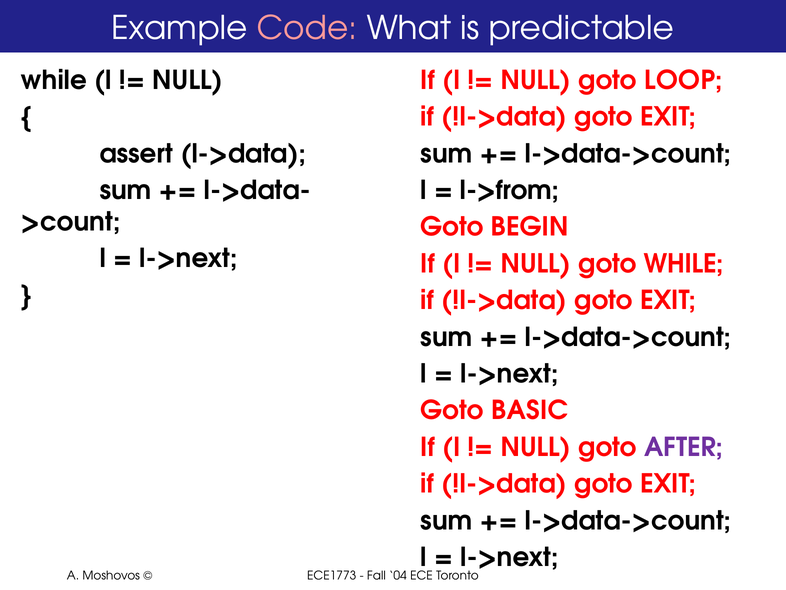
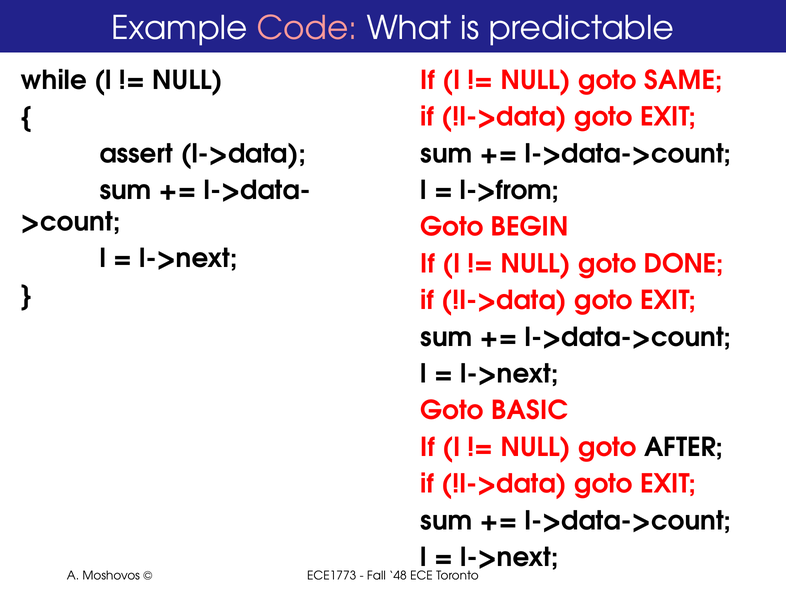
LOOP: LOOP -> SAME (684, 80)
goto WHILE: WHILE -> DONE (684, 264)
AFTER colour: purple -> black (684, 447)
04: 04 -> 48 (398, 575)
